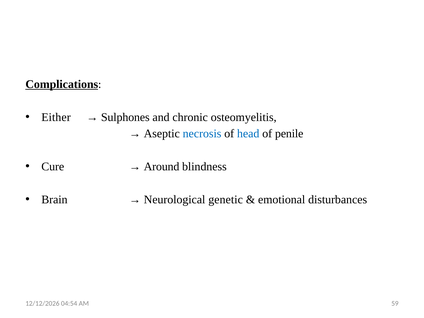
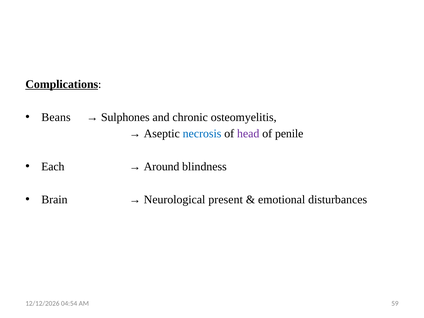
Either: Either -> Beans (56, 117)
head colour: blue -> purple (248, 134)
Cure: Cure -> Each (53, 167)
genetic: genetic -> present (226, 200)
